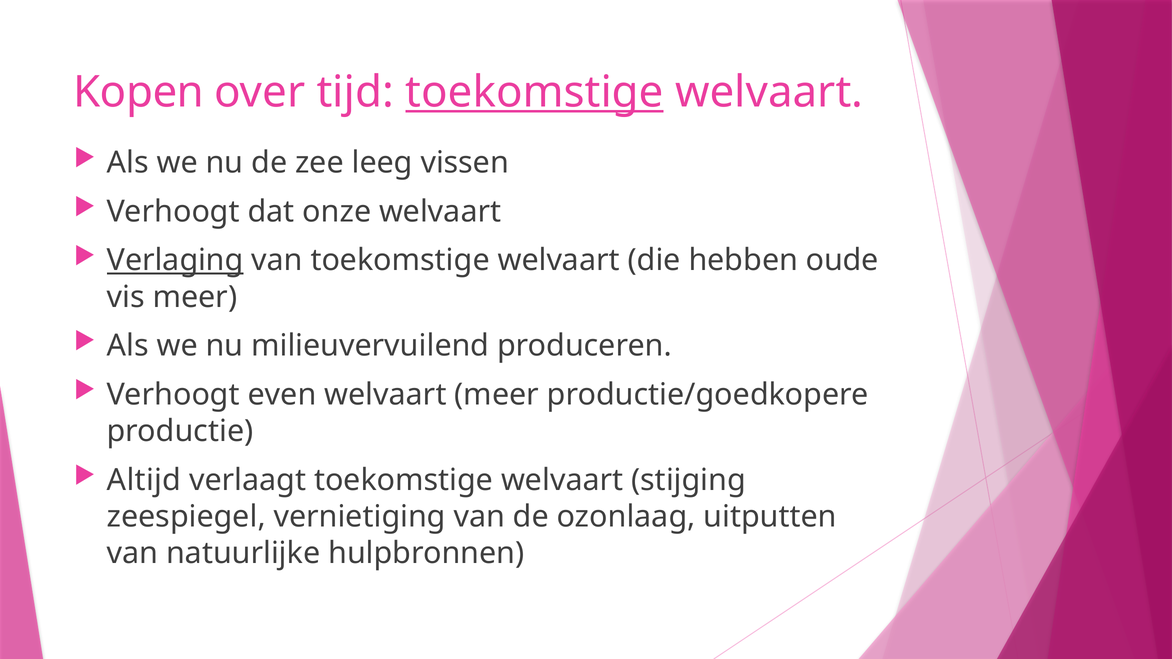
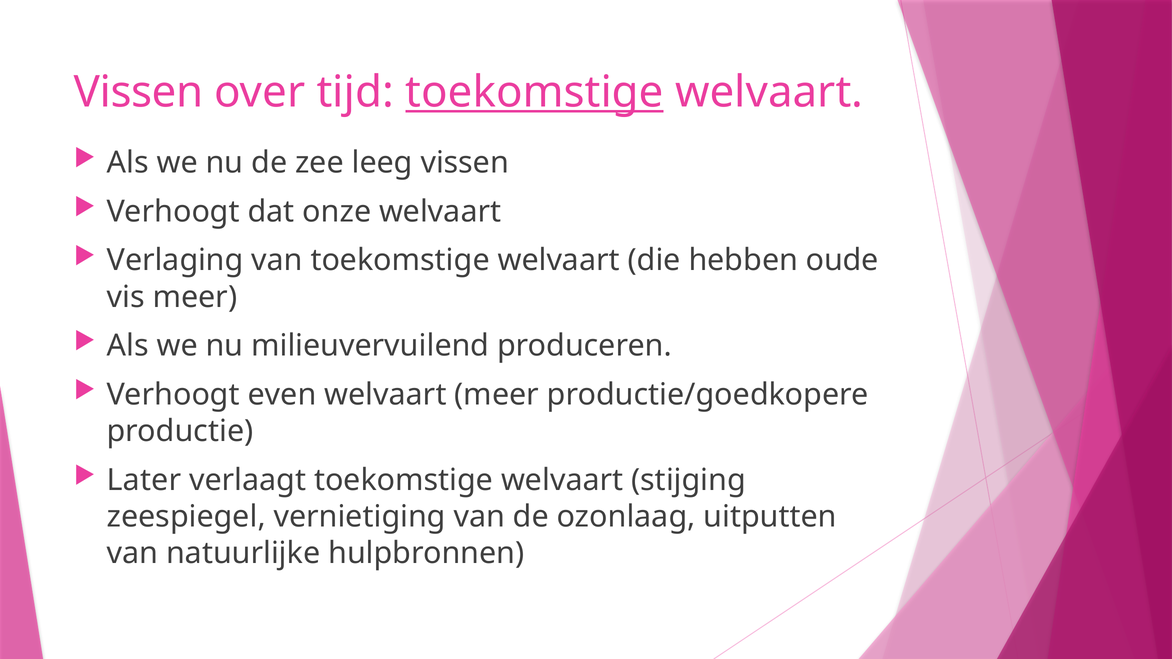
Kopen: Kopen -> Vissen (139, 92)
Verlaging underline: present -> none (175, 260)
Altijd: Altijd -> Later (144, 480)
